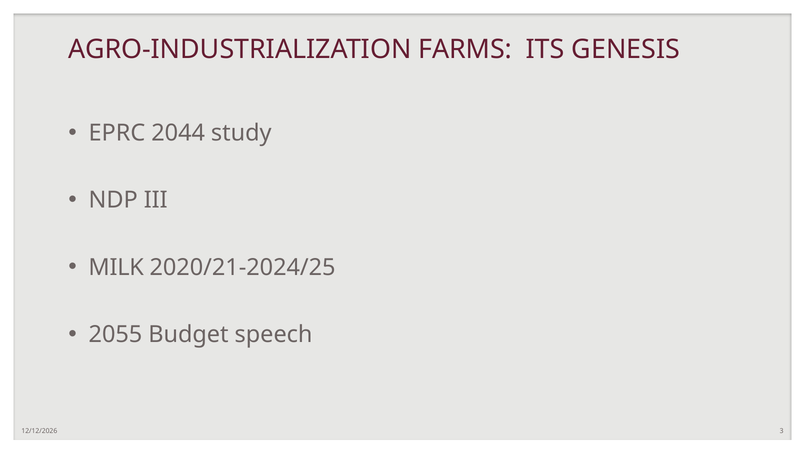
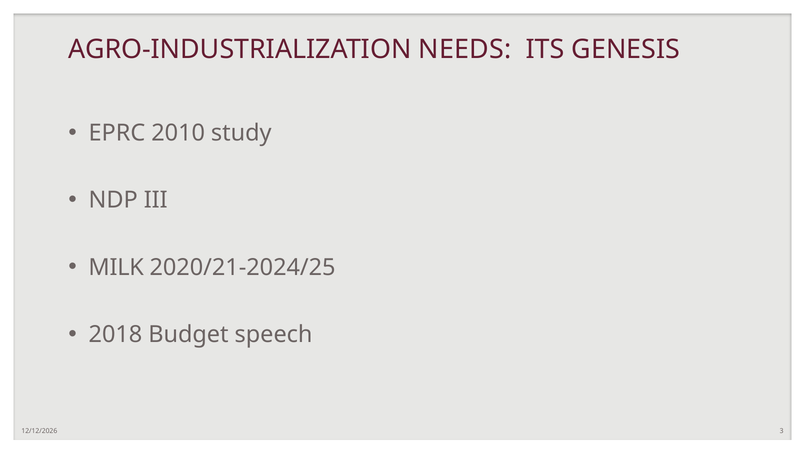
FARMS: FARMS -> NEEDS (465, 49)
2044: 2044 -> 2010 (178, 133)
2055: 2055 -> 2018 (115, 335)
